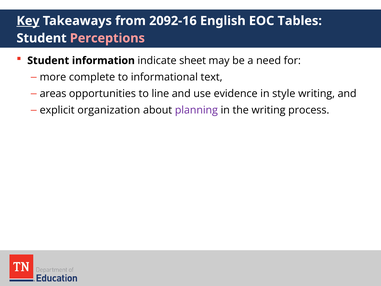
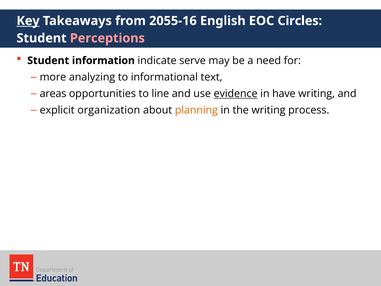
2092-16: 2092-16 -> 2055-16 (173, 21)
Tables: Tables -> Circles (300, 21)
sheet: sheet -> serve (193, 61)
complete: complete -> analyzing (92, 77)
evidence underline: none -> present (236, 94)
style: style -> have (284, 94)
planning colour: purple -> orange (196, 110)
